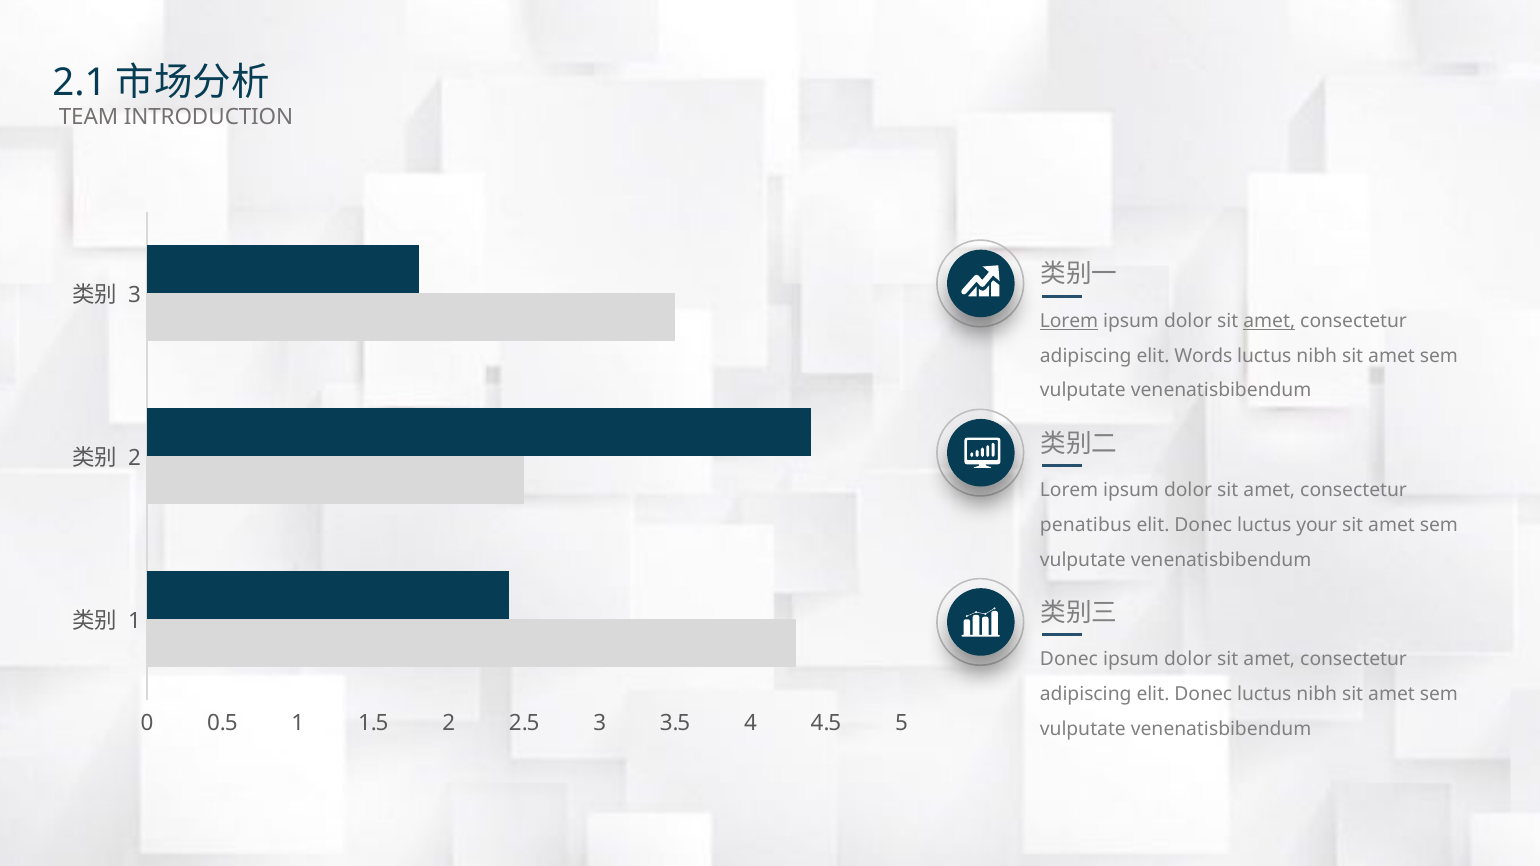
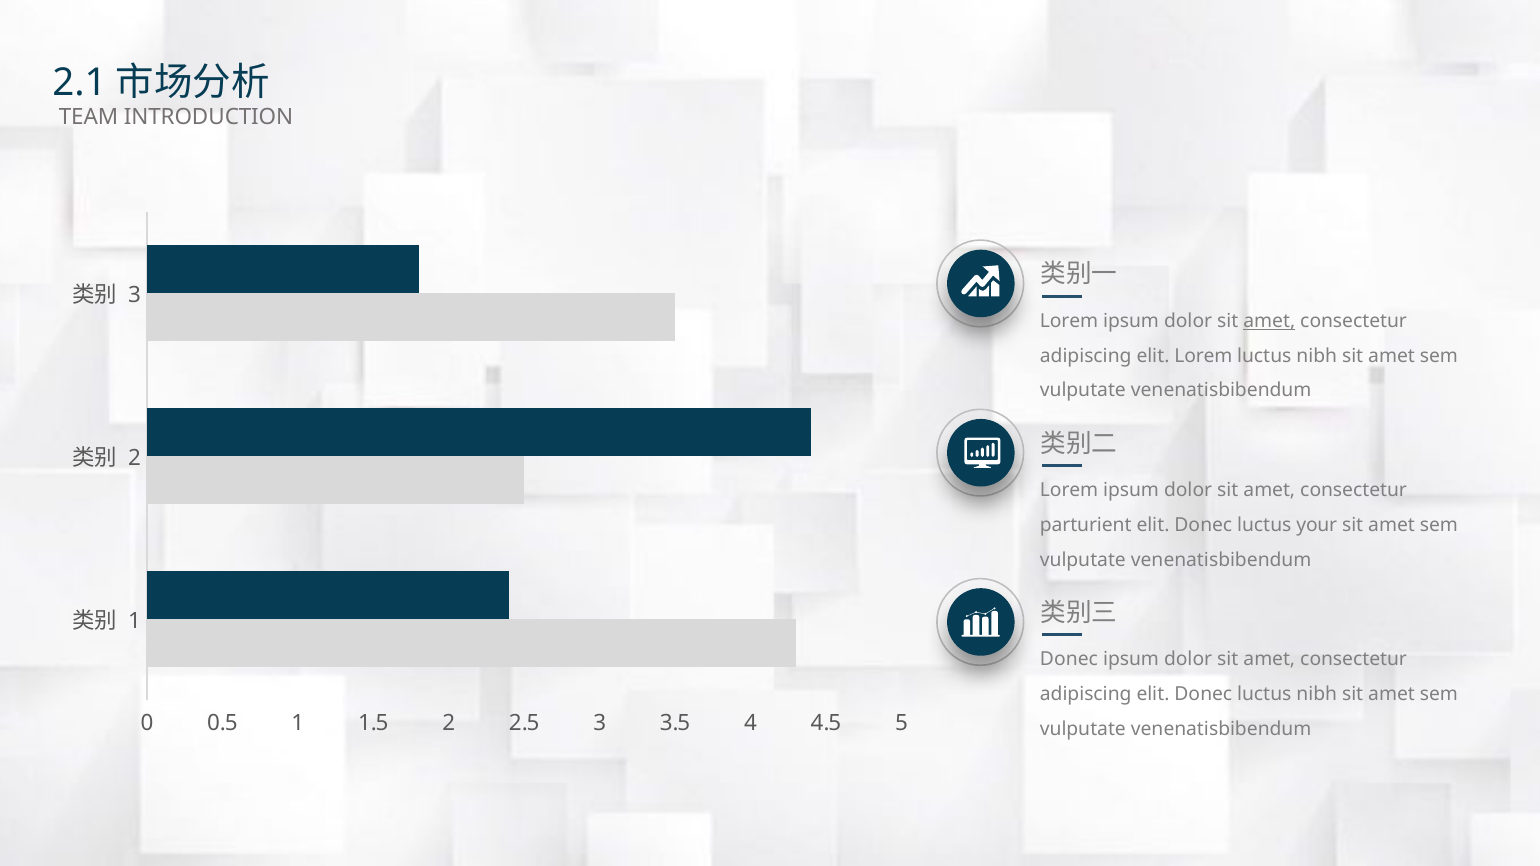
Lorem underline: present -> none (1069, 321)
elit Words: Words -> Lorem (1203, 356)
penatibus: penatibus -> parturient (1086, 525)
